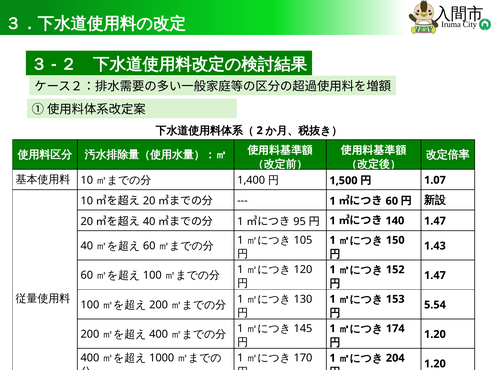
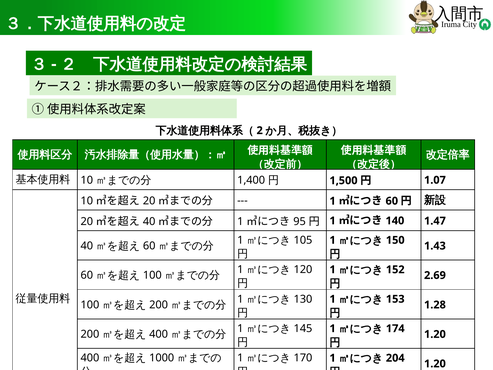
1.47: 1.47 -> 2.69 (435, 275)
5.54: 5.54 -> 1.28 (435, 305)
